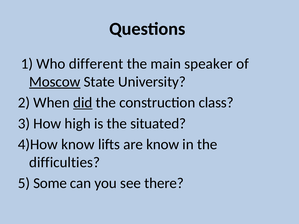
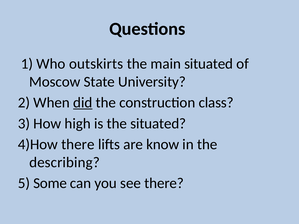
different: different -> outskirts (96, 64)
main speaker: speaker -> situated (209, 64)
Moscow underline: present -> none (55, 82)
4)How know: know -> there (78, 145)
difficulties: difficulties -> describing (65, 163)
